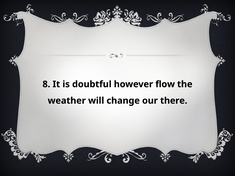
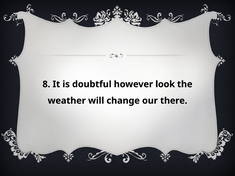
flow: flow -> look (165, 84)
